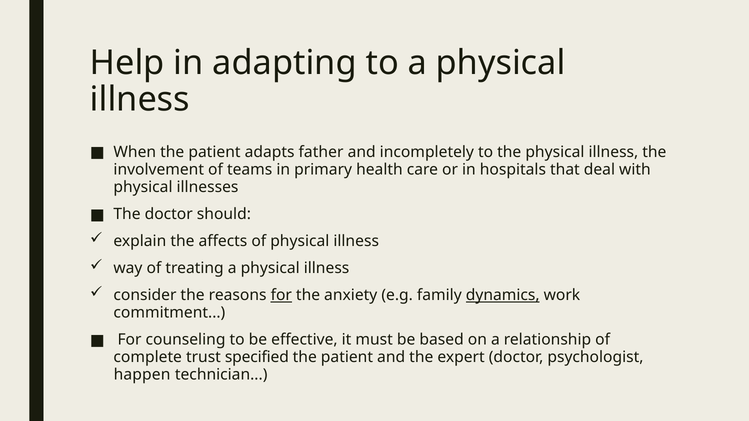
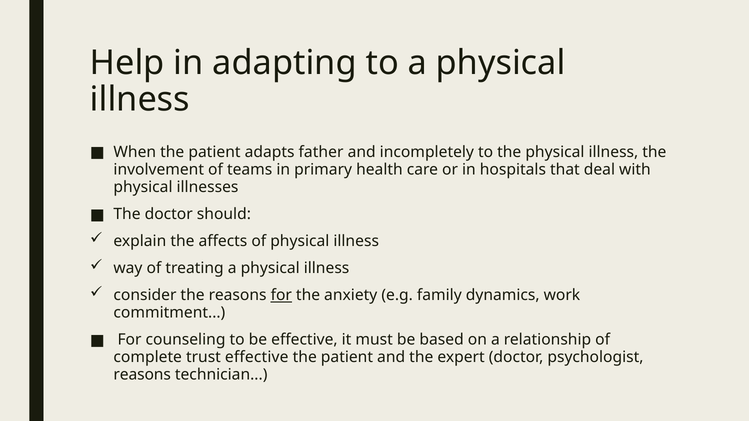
dynamics underline: present -> none (503, 295)
trust specified: specified -> effective (257, 358)
happen: happen -> reasons (142, 375)
